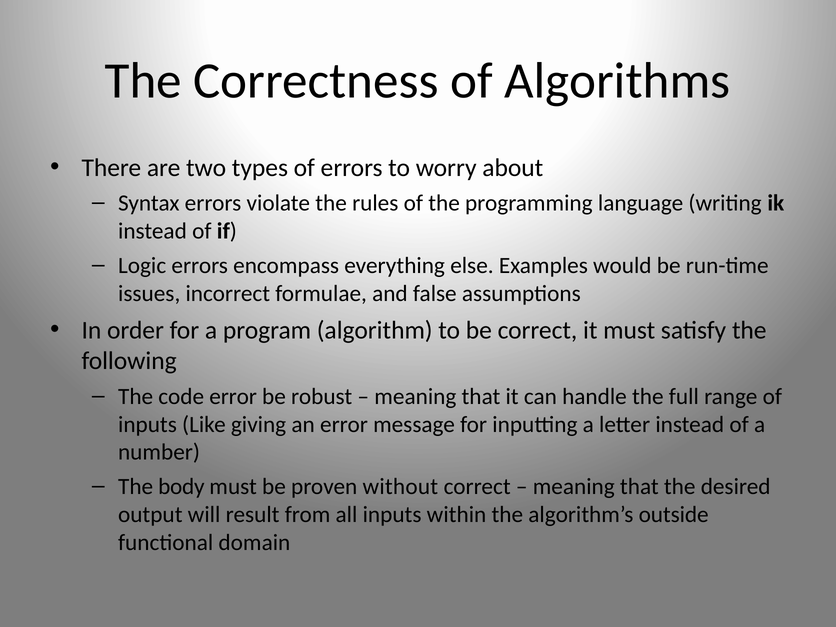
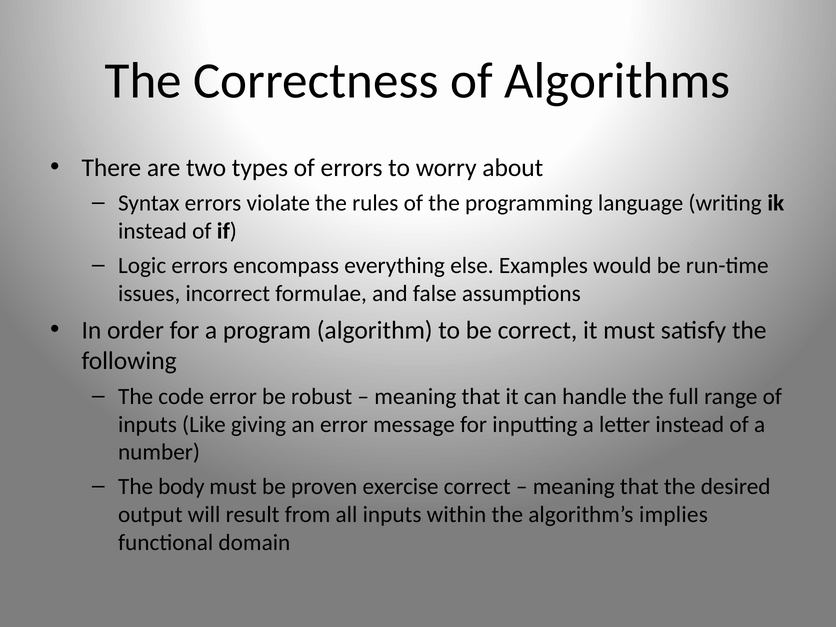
without: without -> exercise (401, 487)
outside: outside -> implies (673, 515)
